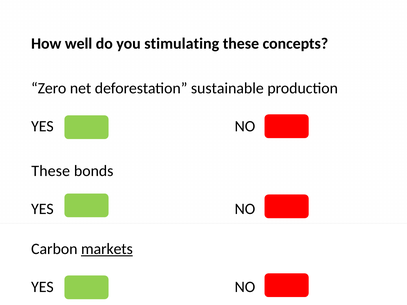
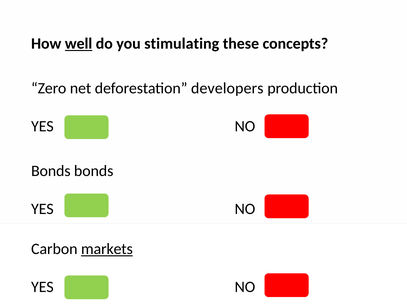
well underline: none -> present (79, 44)
sustainable: sustainable -> developers (227, 88)
These: These -> Bonds (51, 171)
